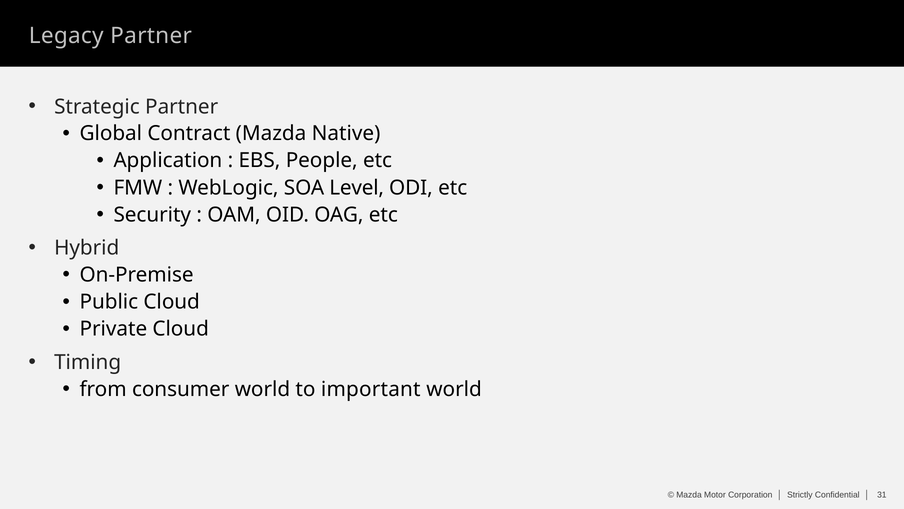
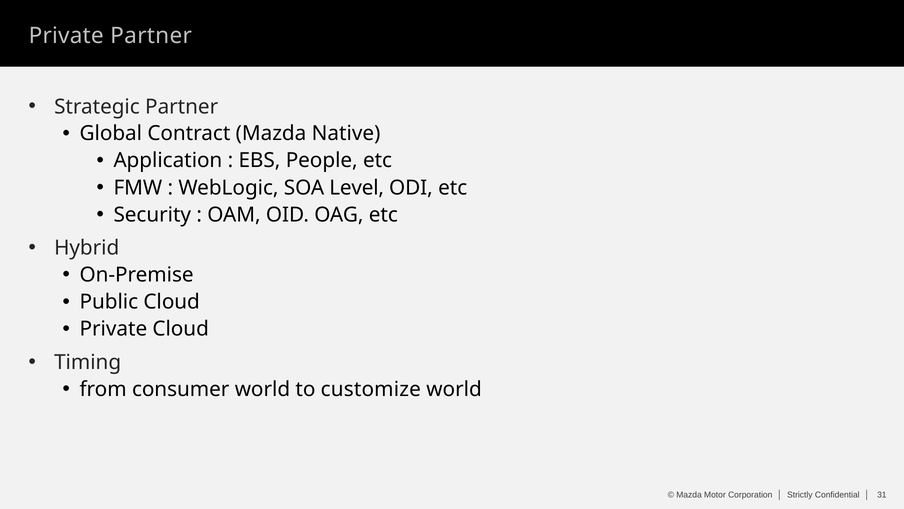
Legacy: Legacy -> Private (66, 36)
important: important -> customize (371, 389)
